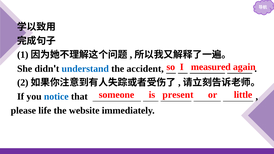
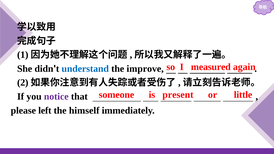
accident: accident -> improve (145, 69)
notice colour: blue -> purple (56, 97)
life: life -> left (45, 110)
website: website -> himself (84, 110)
